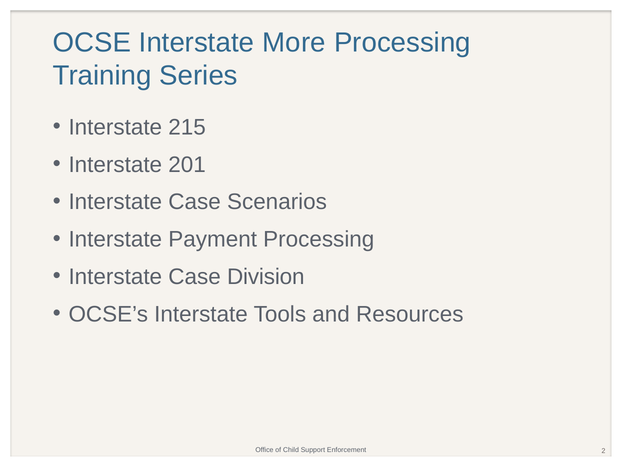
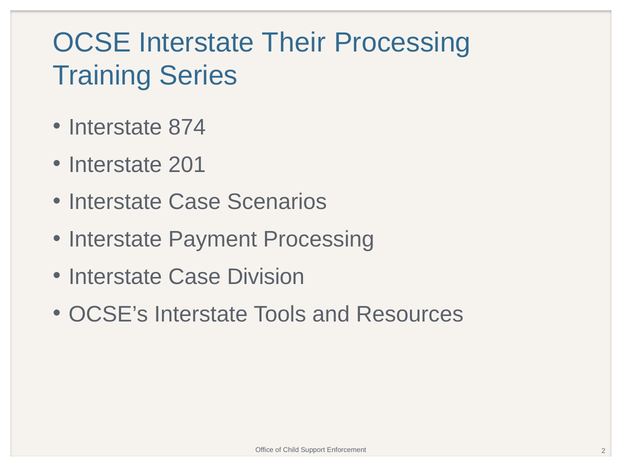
More: More -> Their (294, 42)
215: 215 -> 874 (187, 127)
